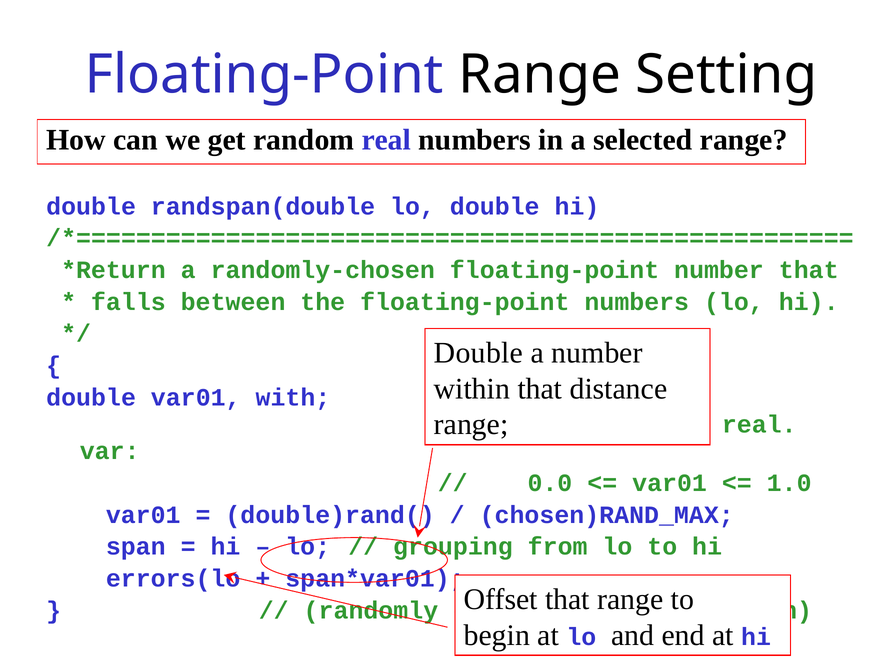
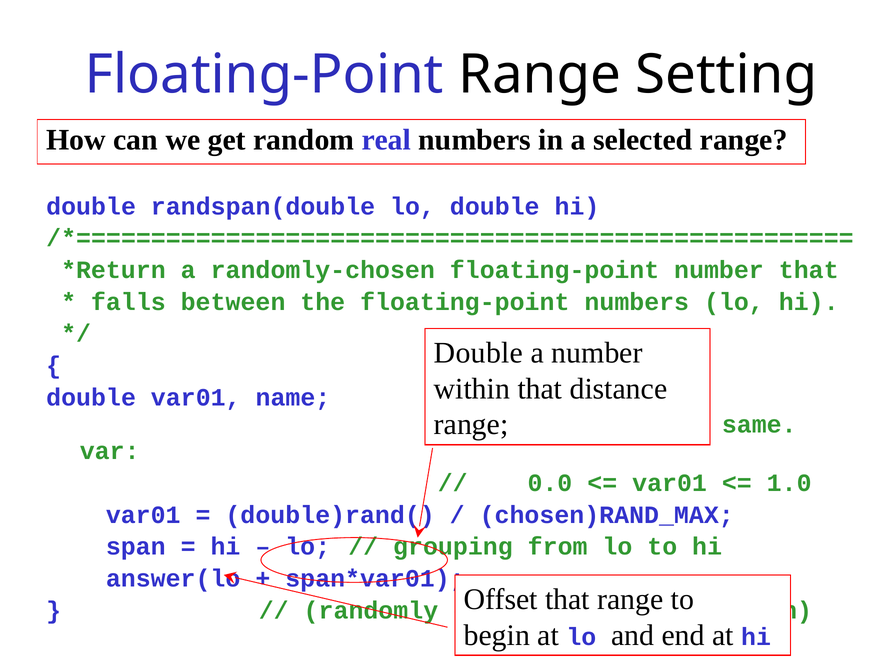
with: with -> name (293, 397)
real: real -> same (759, 424)
errors(lo: errors(lo -> answer(lo (173, 578)
